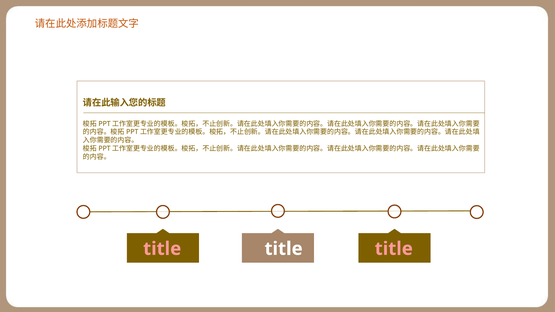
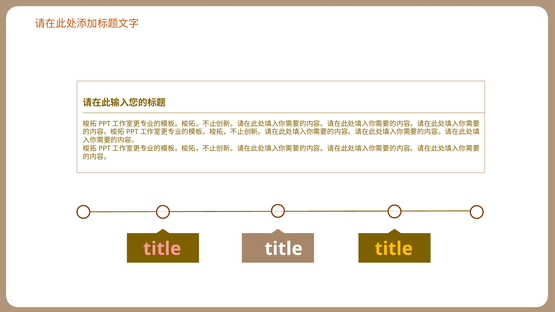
title colour: pink -> yellow (394, 249)
